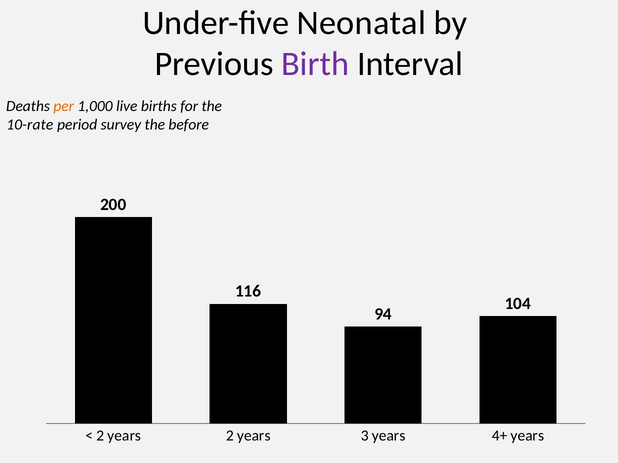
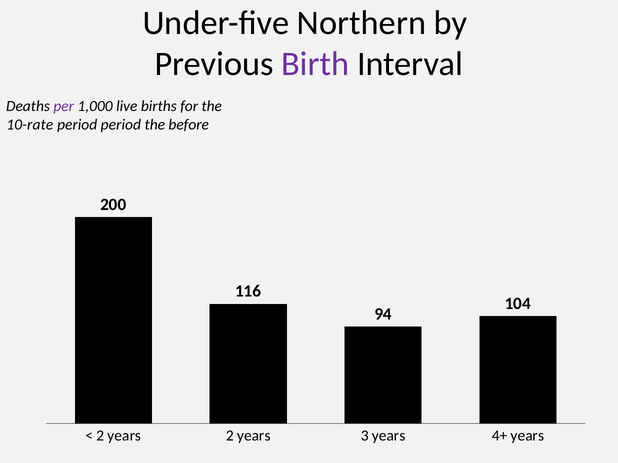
Neonatal: Neonatal -> Northern (361, 23)
per colour: orange -> purple (64, 106)
period survey: survey -> period (121, 125)
